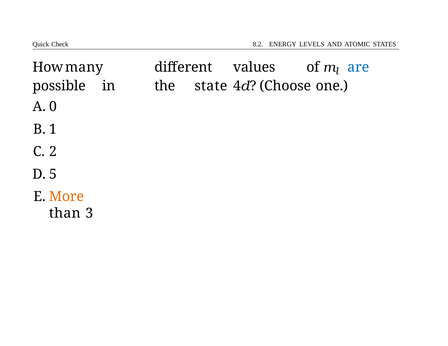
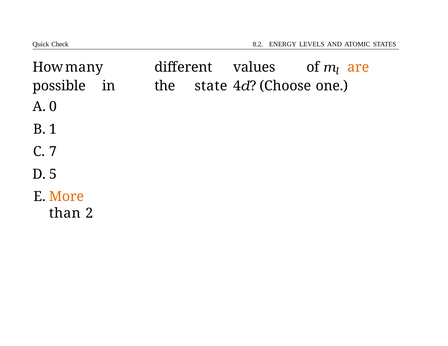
are colour: blue -> orange (358, 67)
2: 2 -> 7 (53, 152)
3: 3 -> 2 (89, 213)
